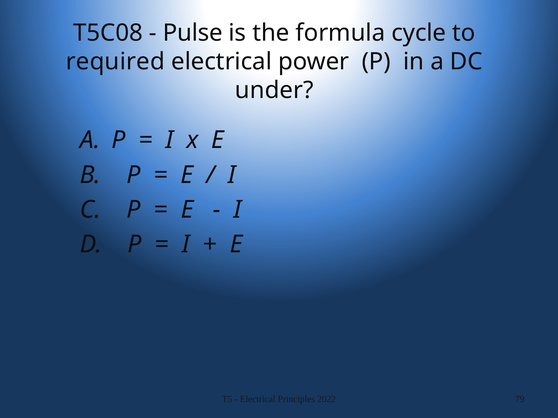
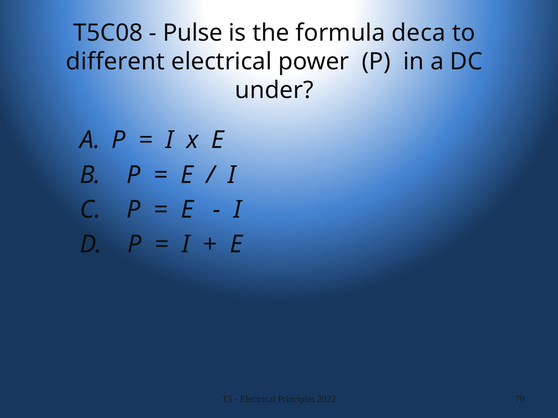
cycle: cycle -> deca (419, 33)
required: required -> different (115, 62)
